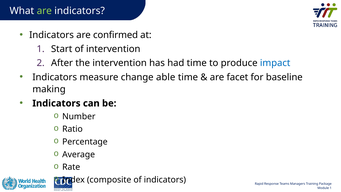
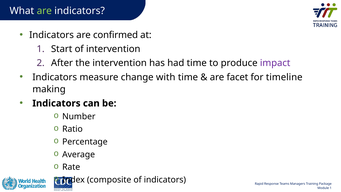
impact colour: blue -> purple (275, 63)
able: able -> with (166, 77)
baseline: baseline -> timeline (284, 77)
